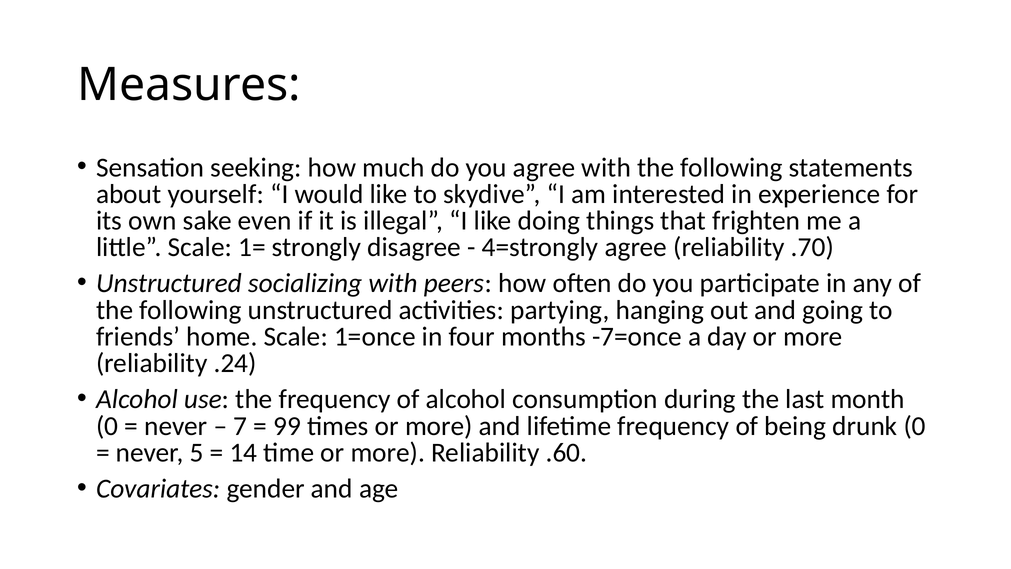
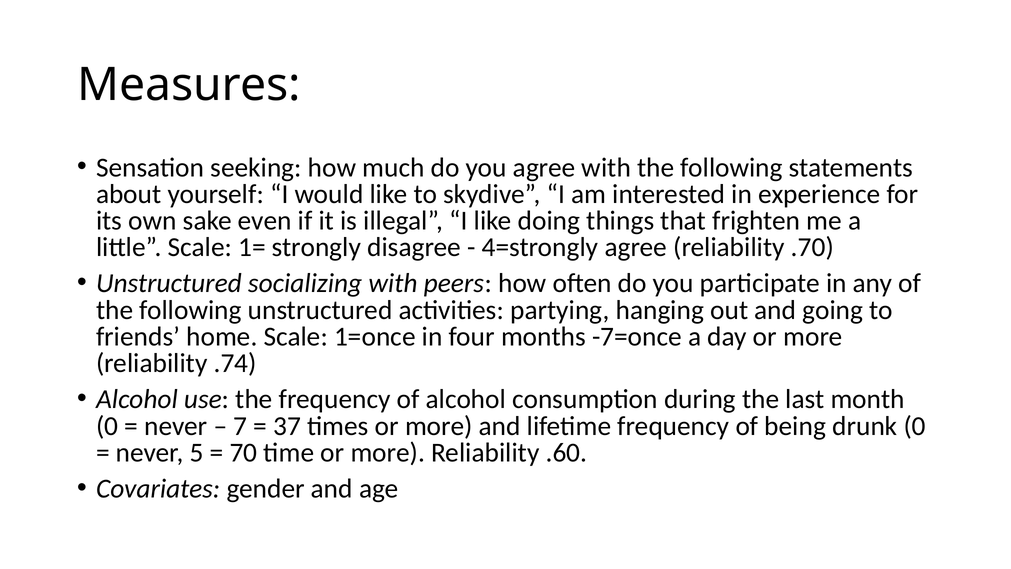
.24: .24 -> .74 (235, 363)
99: 99 -> 37 (287, 426)
14: 14 -> 70 (243, 452)
